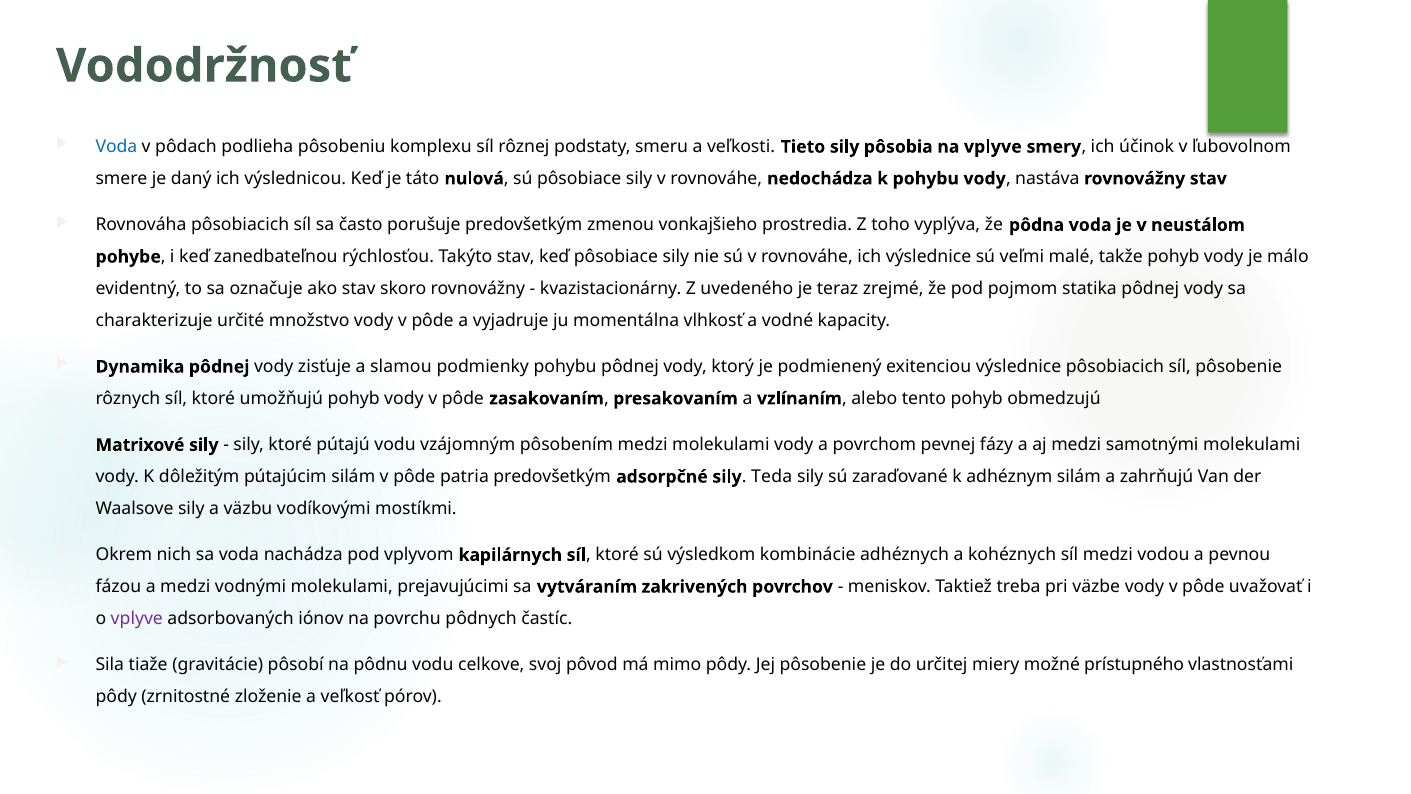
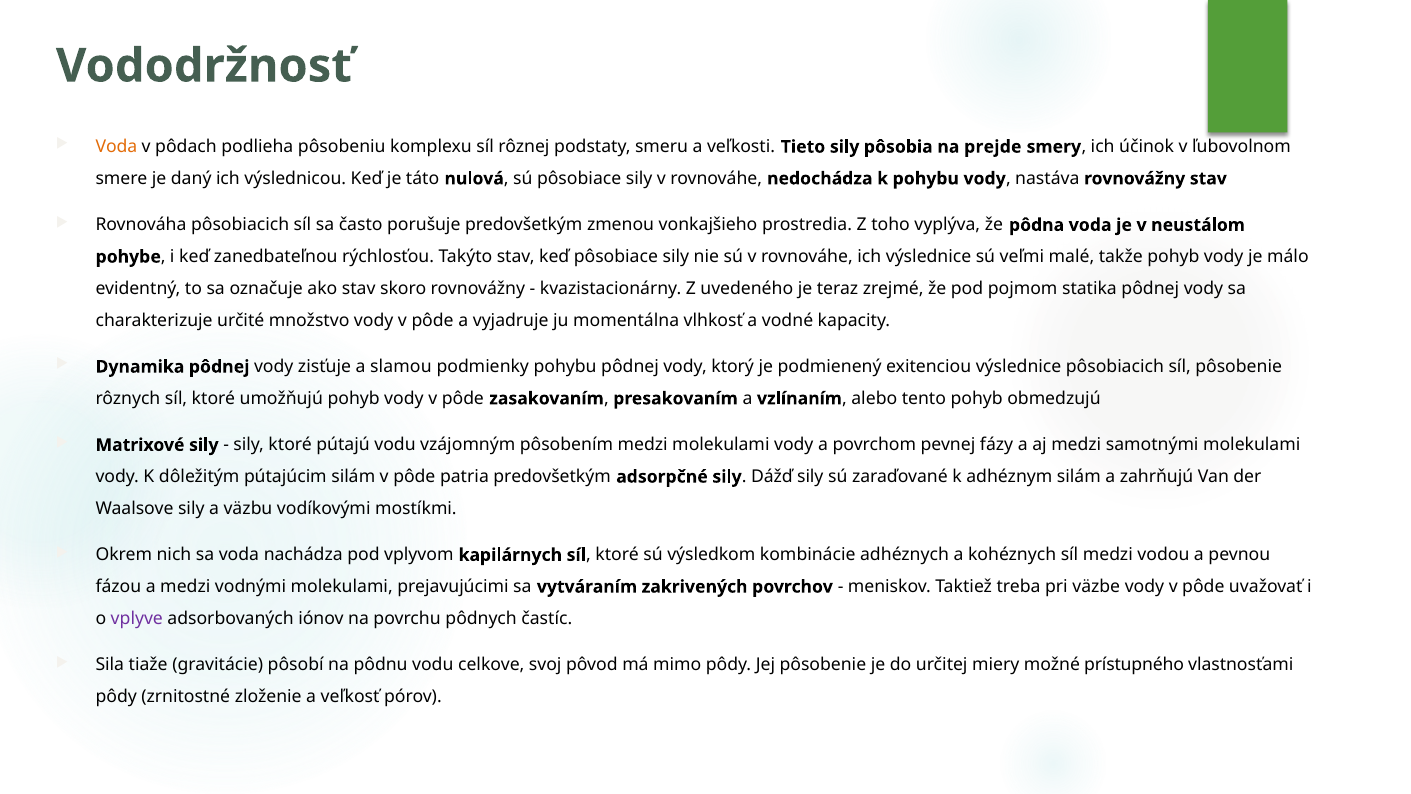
Voda colour: blue -> orange (116, 147)
na vplyve: vplyve -> prejde (993, 147)
Teda: Teda -> Dážď (772, 477)
